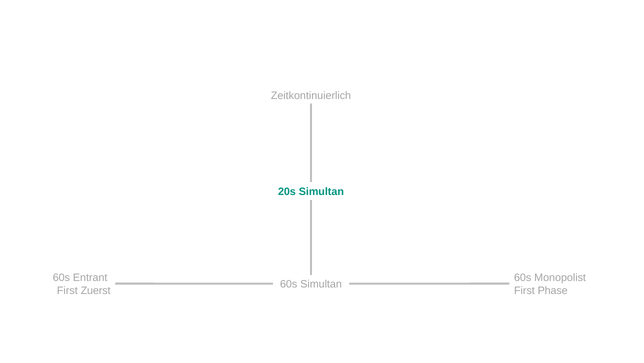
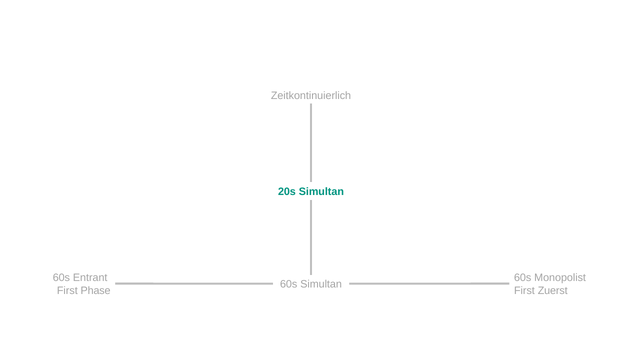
Zuerst: Zuerst -> Phase (96, 290)
Phase: Phase -> Zuerst (553, 290)
